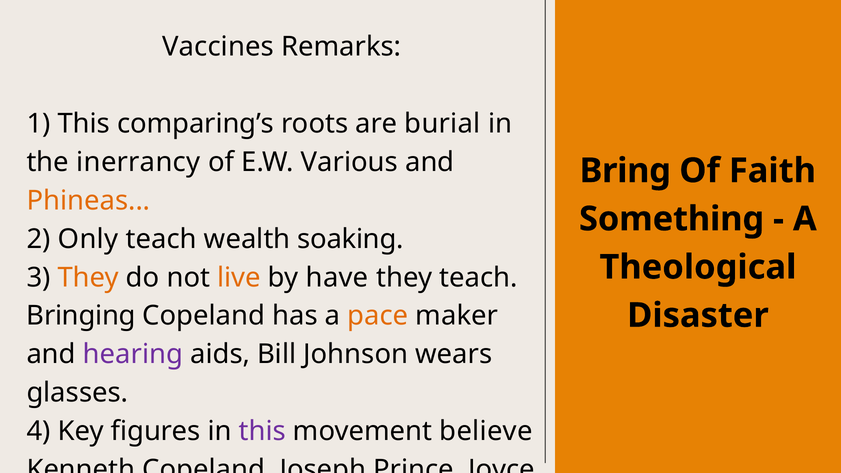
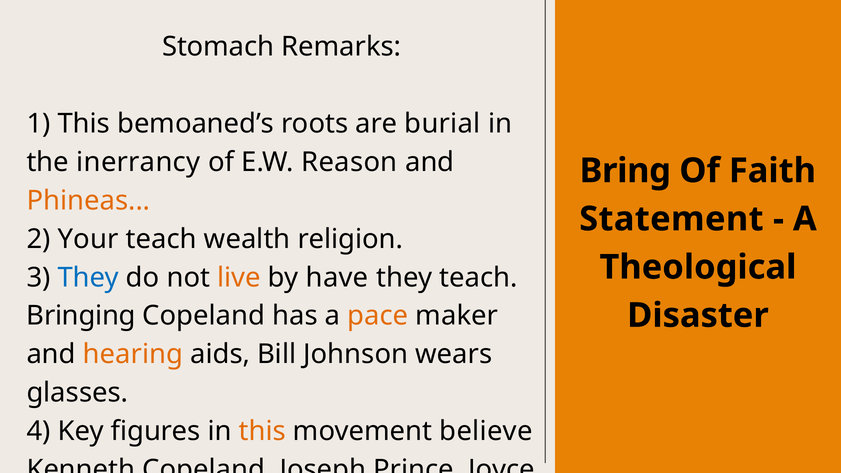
Vaccines: Vaccines -> Stomach (218, 47)
comparing’s: comparing’s -> bemoaned’s (196, 124)
Various: Various -> Reason (349, 162)
Something: Something -> Statement (671, 219)
Only: Only -> Your (88, 239)
soaking: soaking -> religion (350, 239)
They colour: orange -> blue (88, 277)
hearing colour: purple -> orange (133, 354)
this colour: purple -> orange (262, 431)
